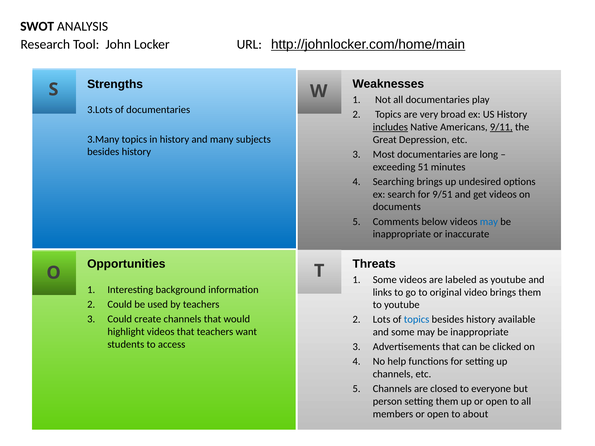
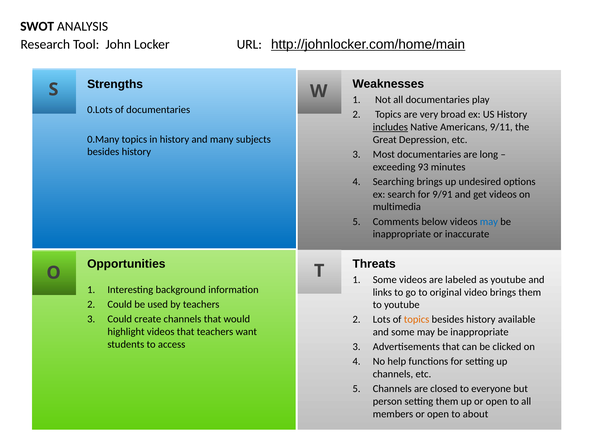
3.Lots: 3.Lots -> 0.Lots (100, 110)
9/11 underline: present -> none (501, 127)
3.Many: 3.Many -> 0.Many (103, 139)
51: 51 -> 93 (423, 167)
9/51: 9/51 -> 9/91 (442, 194)
documents: documents -> multimedia (397, 207)
topics colour: blue -> orange (417, 320)
